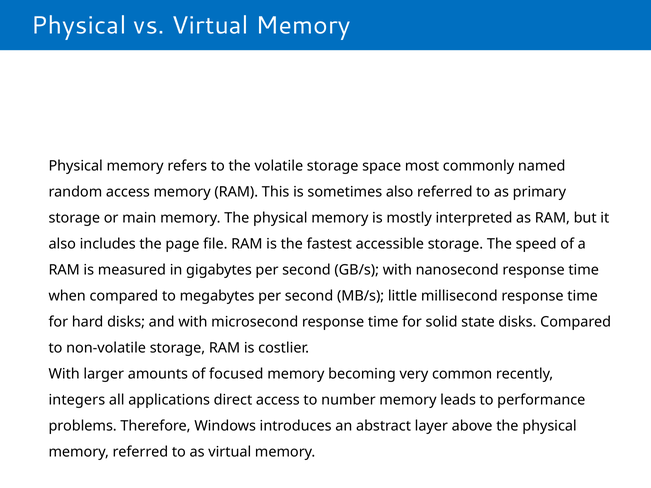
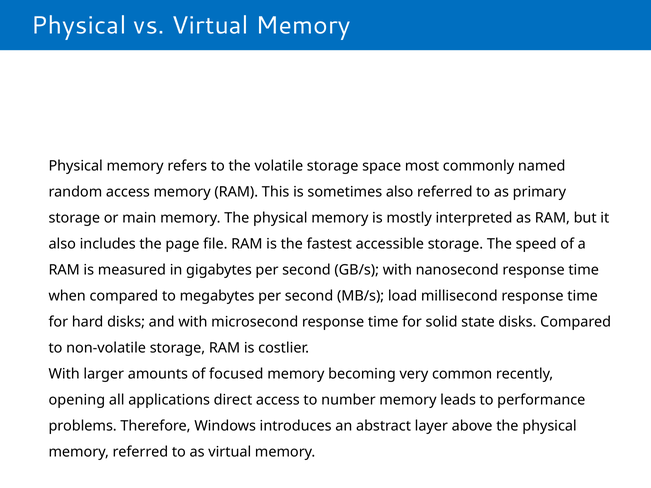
little: little -> load (403, 296)
integers: integers -> opening (77, 400)
